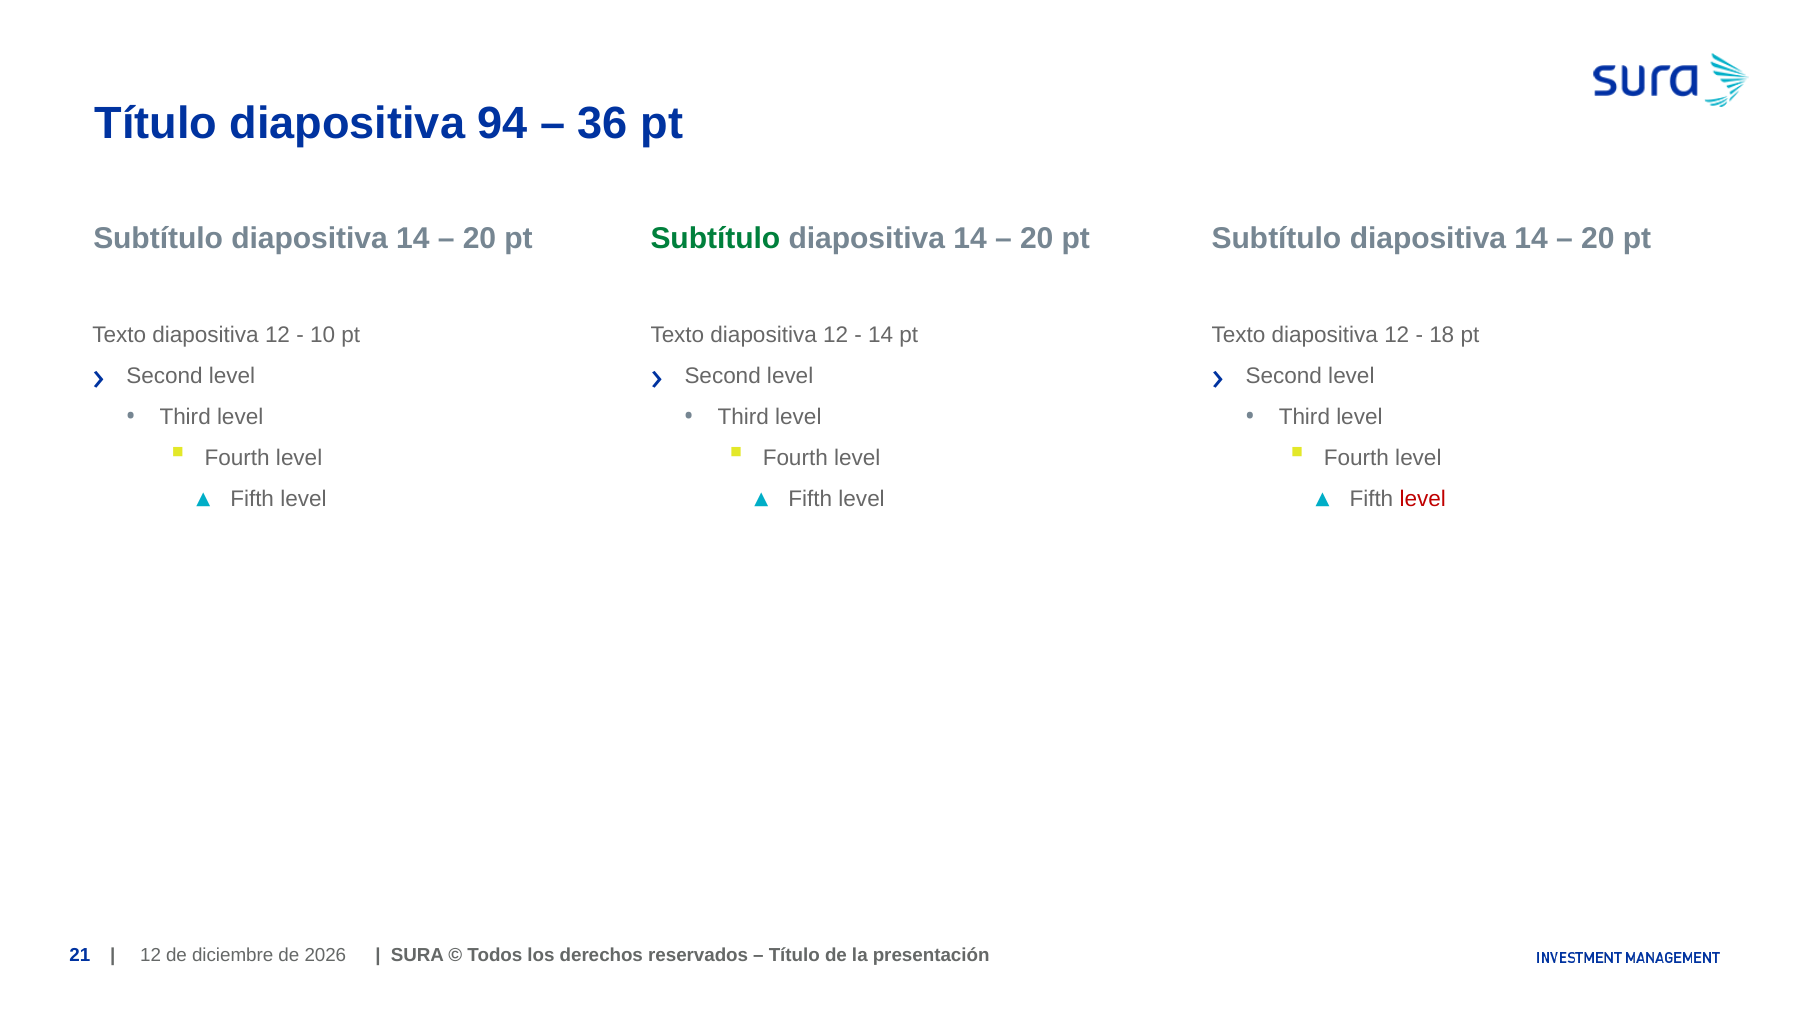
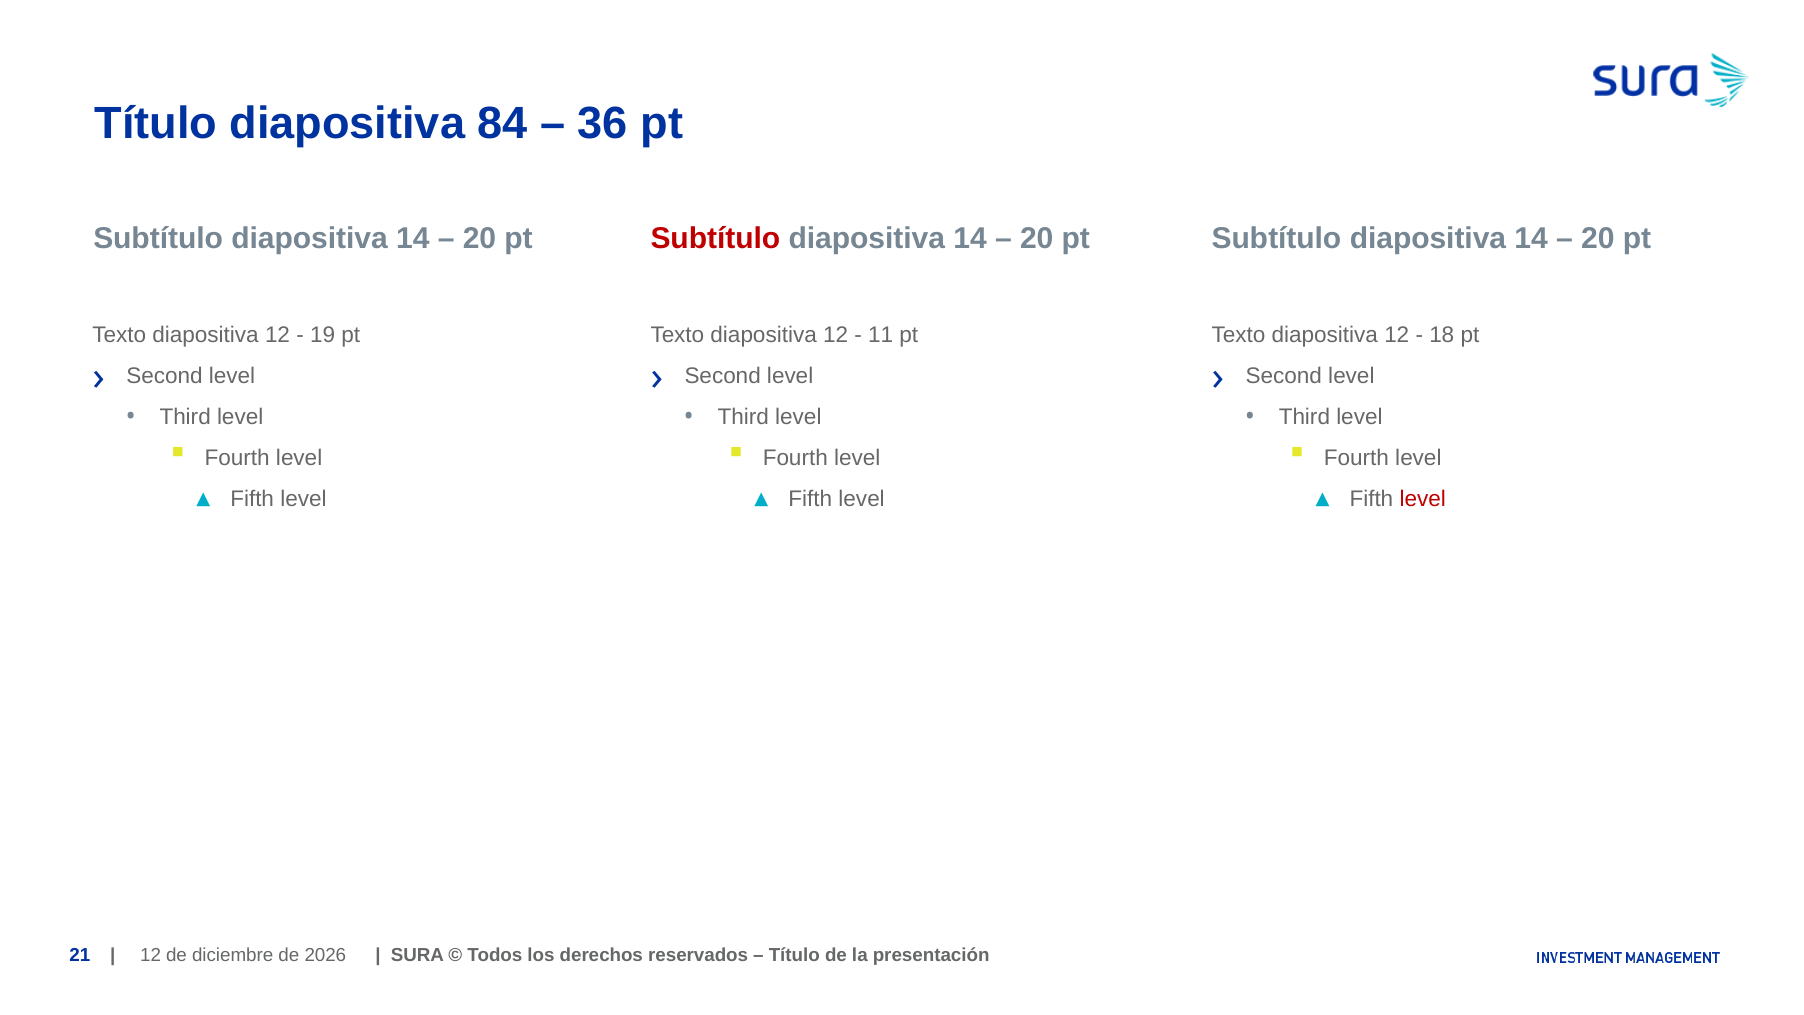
94: 94 -> 84 (503, 124)
Subtítulo colour: green -> red (715, 239)
10: 10 -> 19 (323, 336)
14: 14 -> 11 (881, 336)
